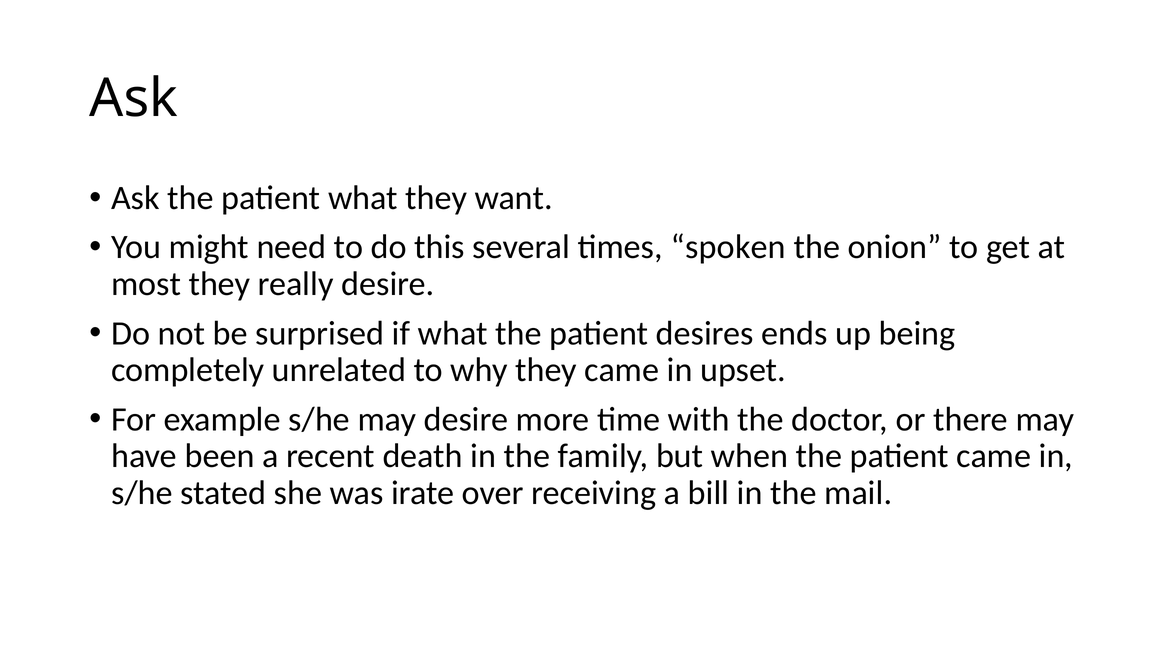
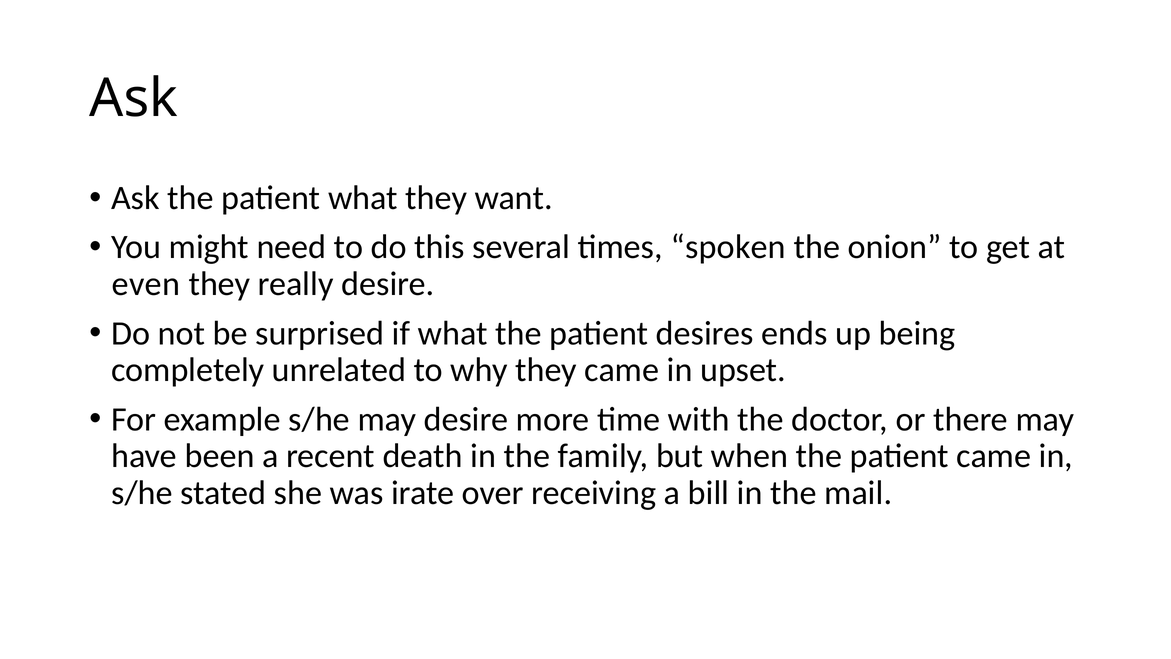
most: most -> even (146, 284)
